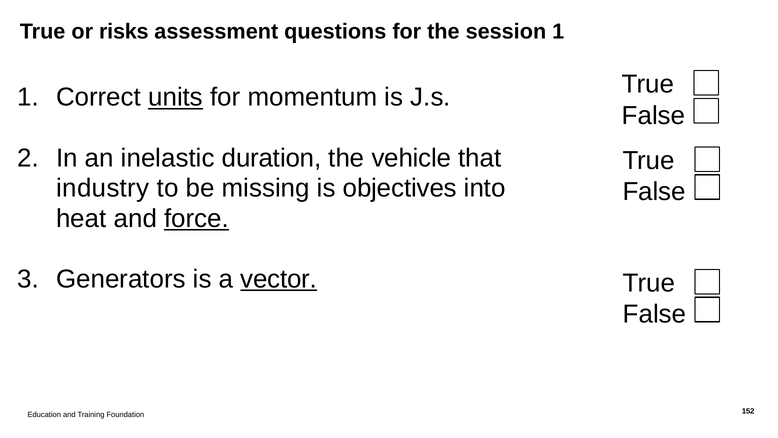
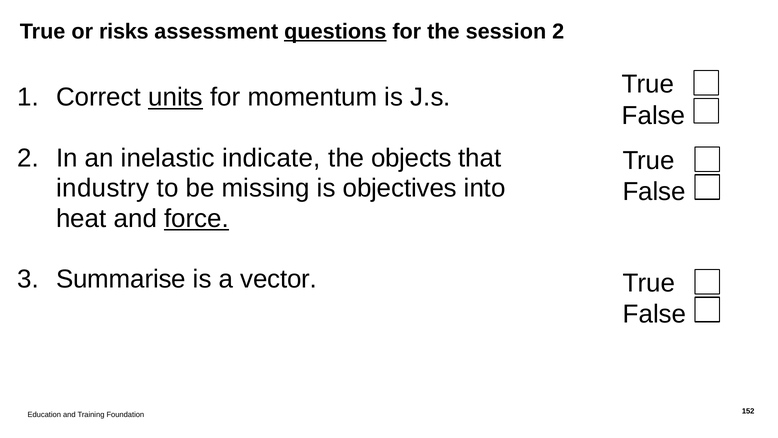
questions underline: none -> present (335, 31)
session 1: 1 -> 2 (558, 31)
duration: duration -> indicate (271, 158)
vehicle: vehicle -> objects (411, 158)
Generators: Generators -> Summarise (121, 279)
vector underline: present -> none (279, 279)
